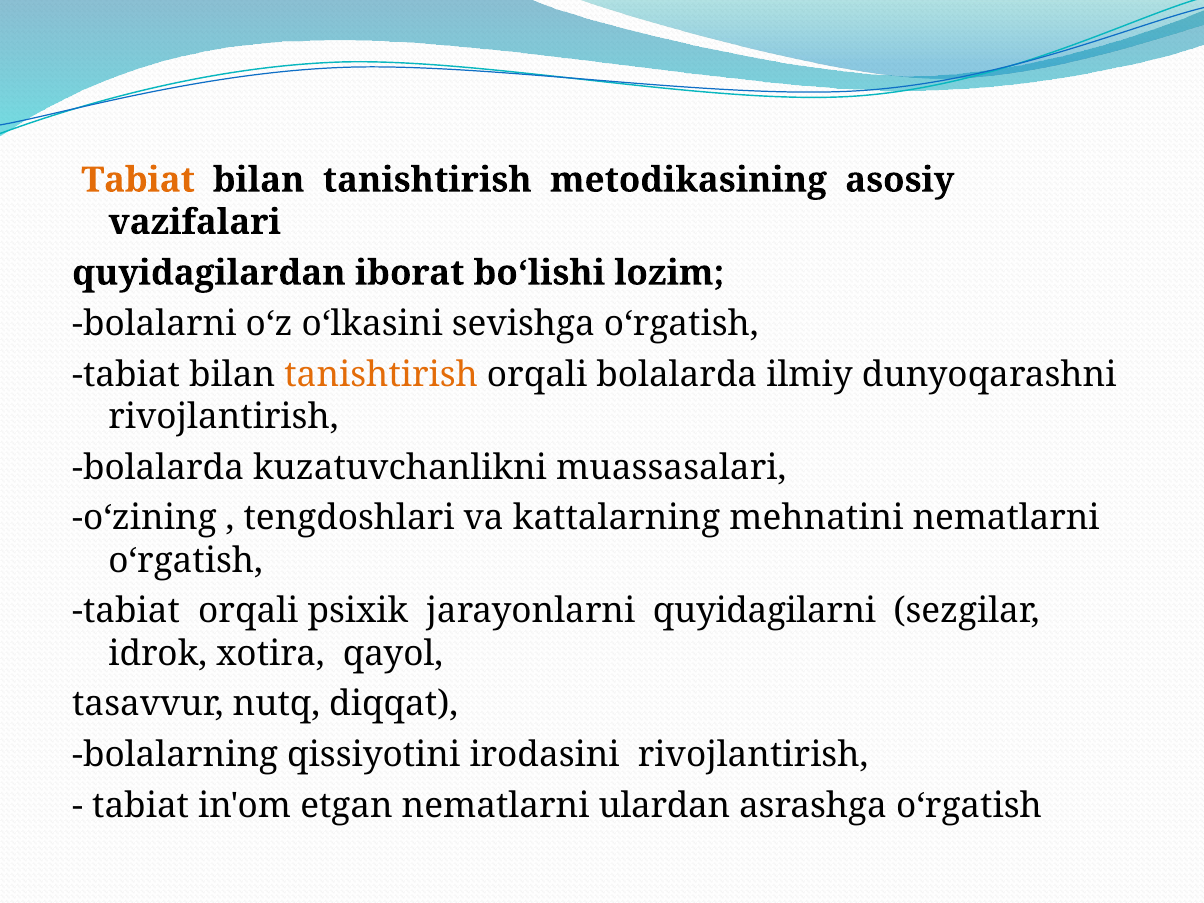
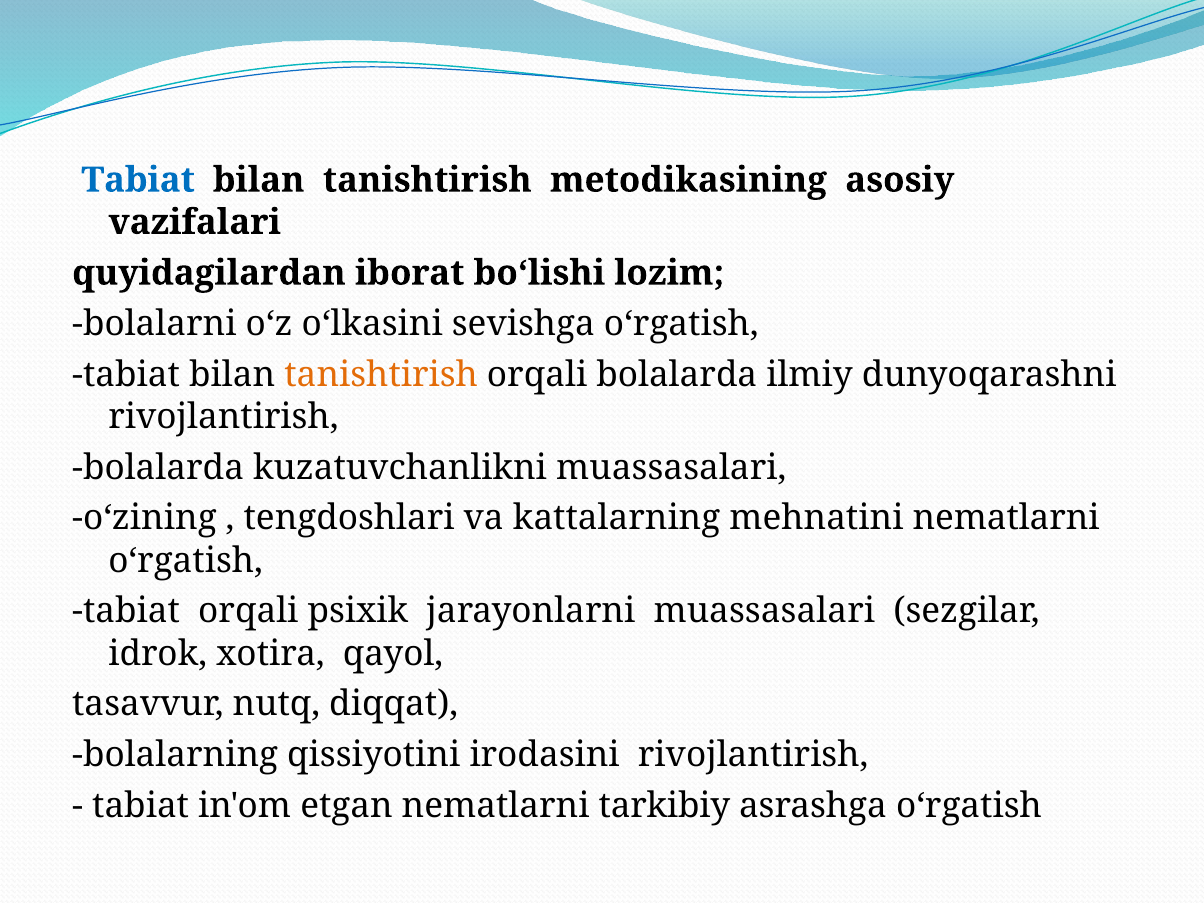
Tabiat colour: orange -> blue (138, 180)
jarayonlarni quyidagilarni: quyidagilarni -> muassasalari (764, 611)
ulardan: ulardan -> tarkibiy (664, 806)
